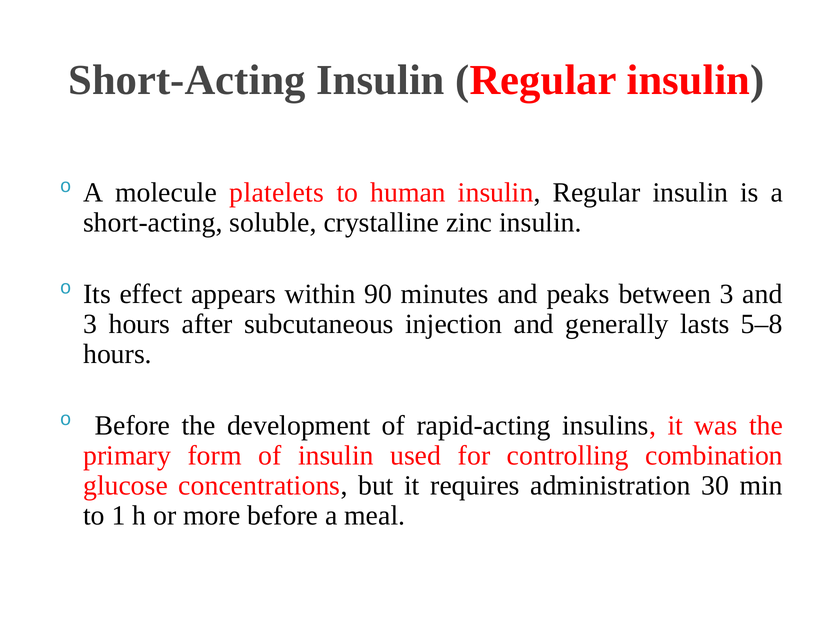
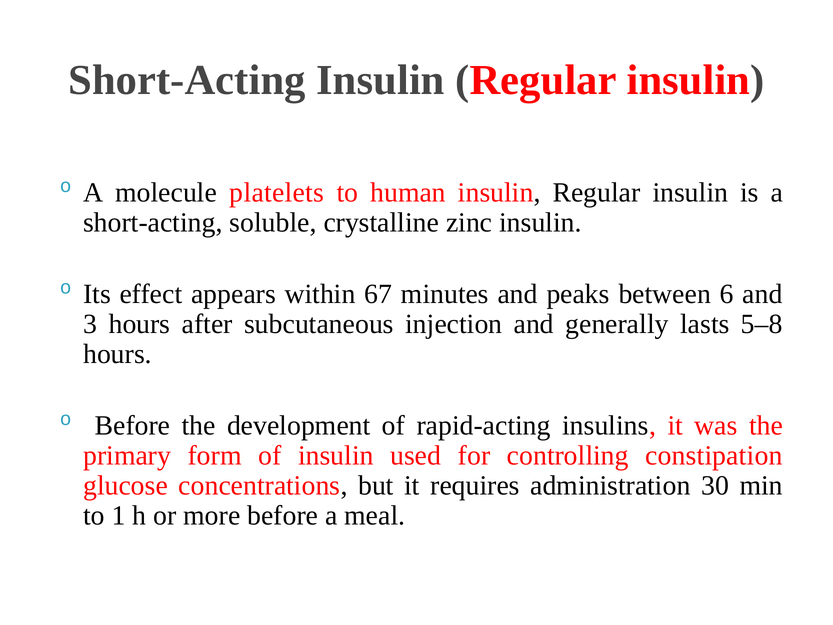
90: 90 -> 67 (378, 294)
between 3: 3 -> 6 (727, 294)
combination: combination -> constipation (714, 455)
